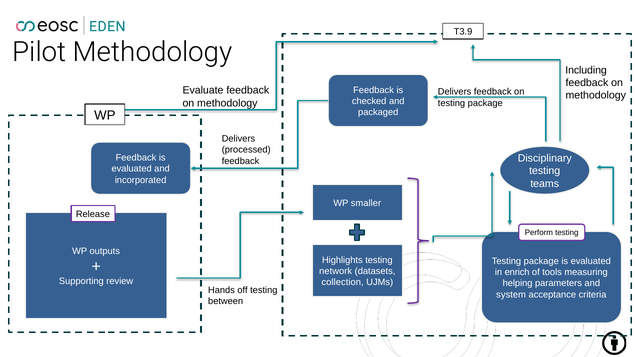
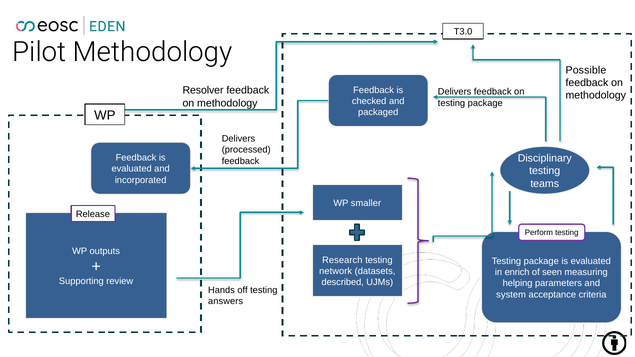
T3.9: T3.9 -> T3.0 (463, 32)
Including: Including -> Possible (586, 70)
Evaluate: Evaluate -> Resolver (203, 90)
Highlights: Highlights -> Research (342, 260)
tools: tools -> seen (552, 272)
collection: collection -> described (343, 283)
between: between -> answers (226, 302)
